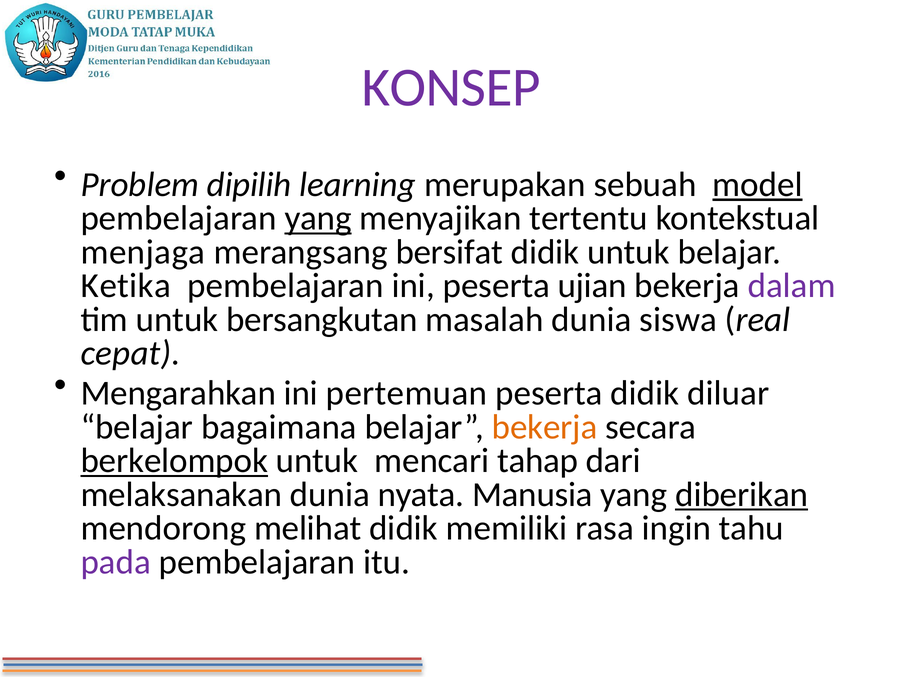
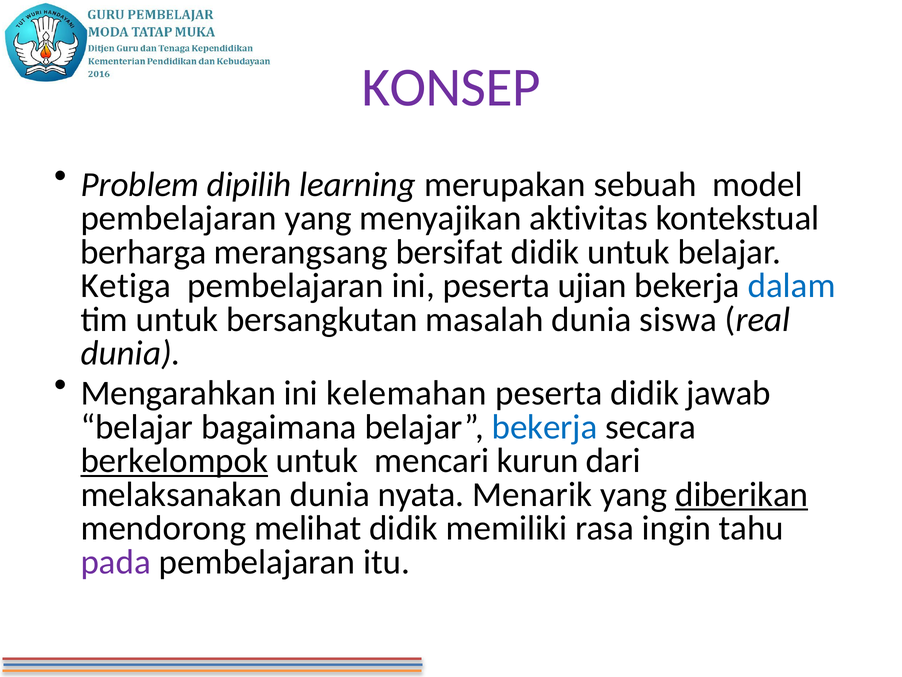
model underline: present -> none (757, 184)
yang underline: present -> none (318, 218)
tertentu: tertentu -> aktivitas (589, 218)
menjaga: menjaga -> berharga (143, 252)
Ketika: Ketika -> Ketiga (126, 286)
dalam colour: purple -> blue (792, 286)
cepat: cepat -> dunia (131, 353)
pertemuan: pertemuan -> kelemahan (406, 393)
diluar: diluar -> jawab (728, 393)
bekerja colour: orange -> blue (545, 427)
tahap: tahap -> kurun (538, 460)
Manusia: Manusia -> Menarik (532, 494)
